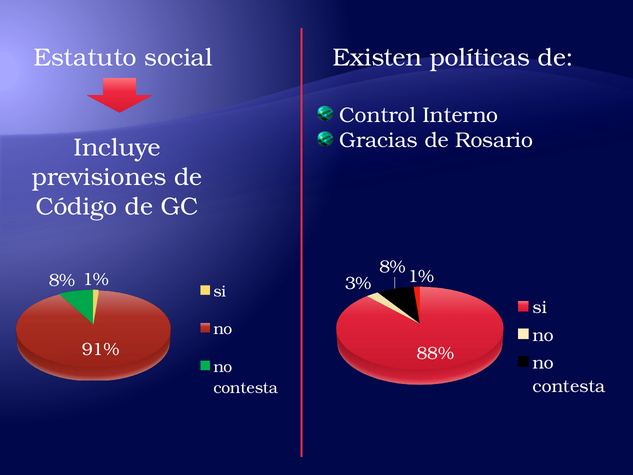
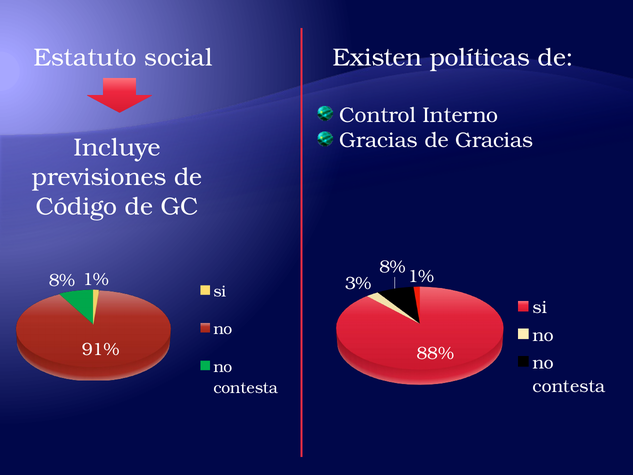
de Rosario: Rosario -> Gracias (494, 140)
